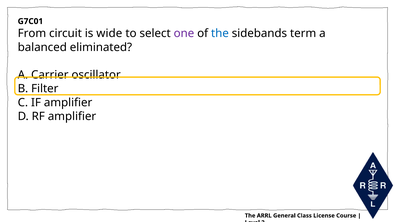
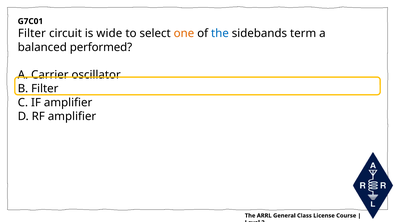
From: From -> Filter (32, 33)
one colour: purple -> orange (184, 33)
eliminated: eliminated -> performed (101, 47)
